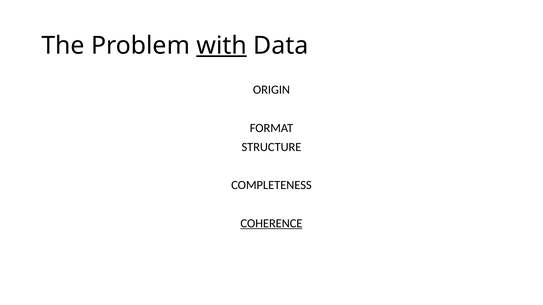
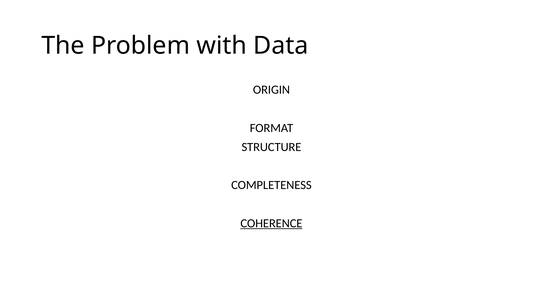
with underline: present -> none (222, 46)
